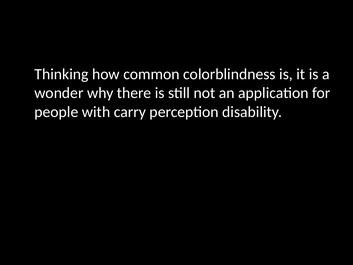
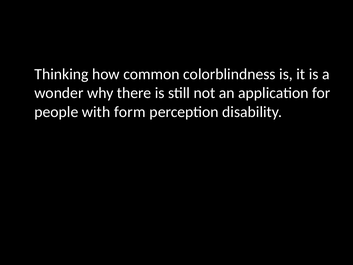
carry: carry -> form (130, 112)
